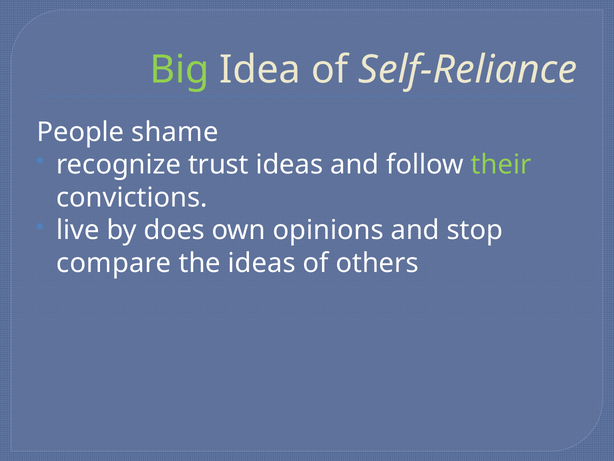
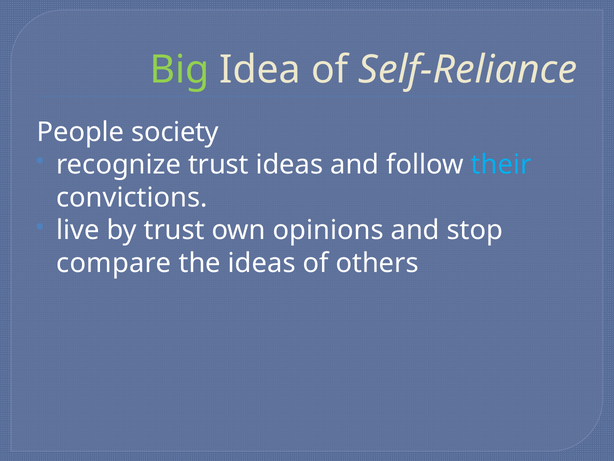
shame: shame -> society (175, 132)
their colour: light green -> light blue (501, 165)
by does: does -> trust (174, 230)
